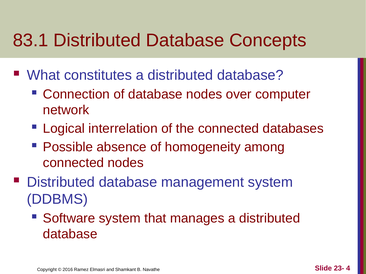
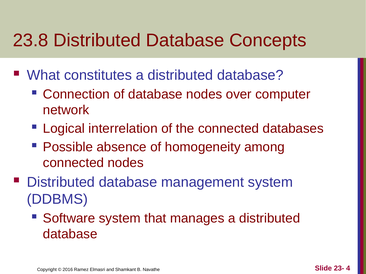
83.1: 83.1 -> 23.8 (31, 40)
